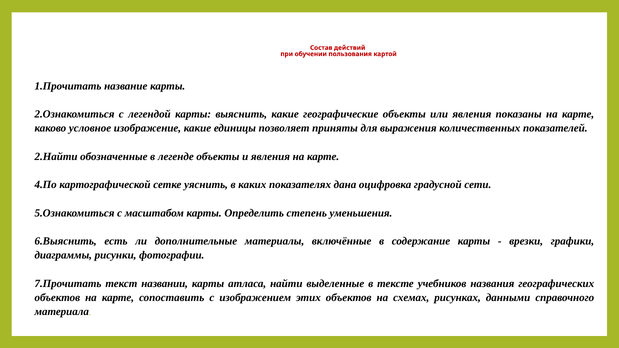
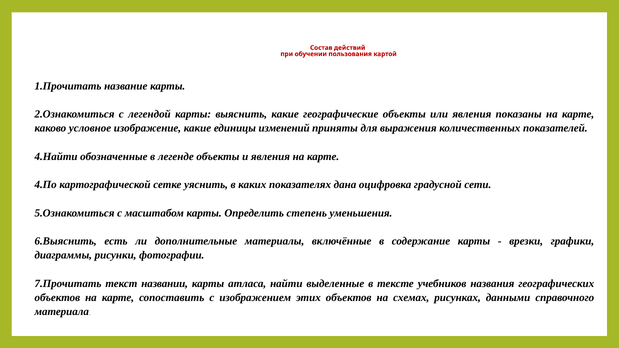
позволяет: позволяет -> изменений (284, 128)
2.Найти: 2.Найти -> 4.Найти (56, 157)
